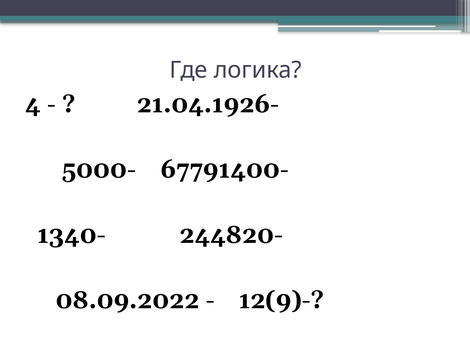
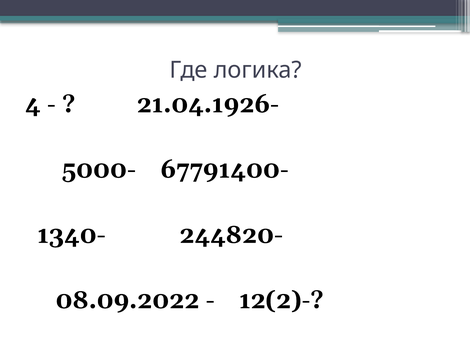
12(9)-: 12(9)- -> 12(2)- (281, 300)
